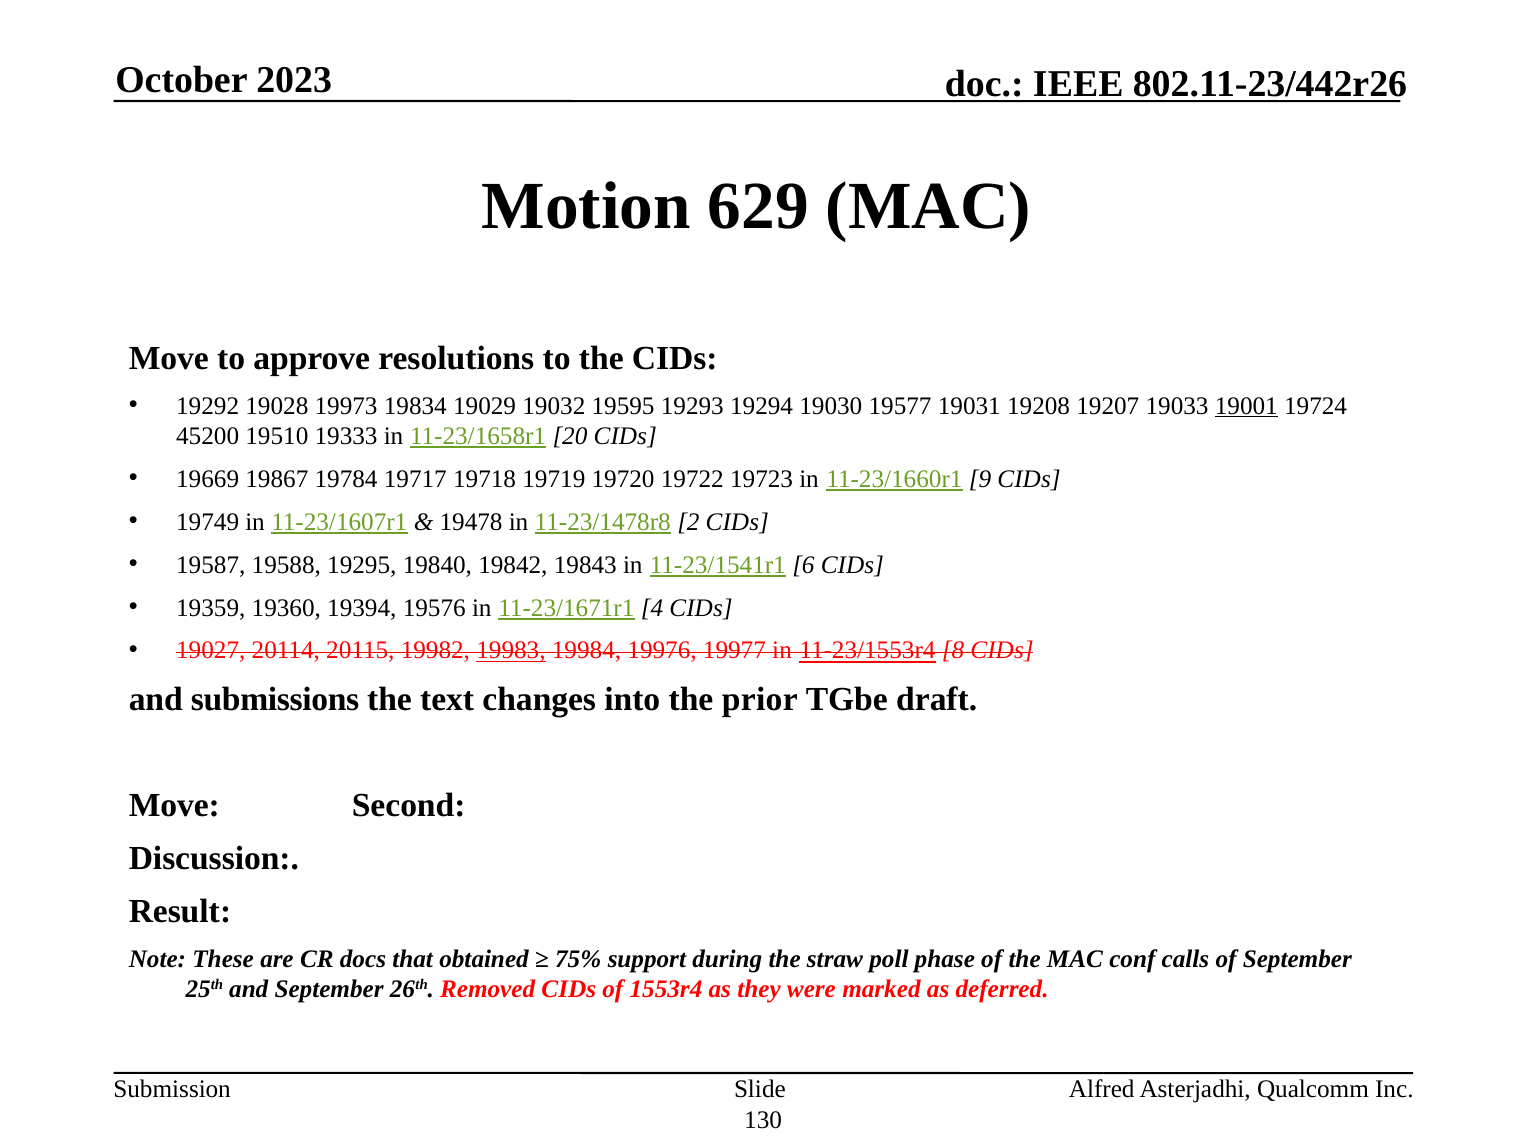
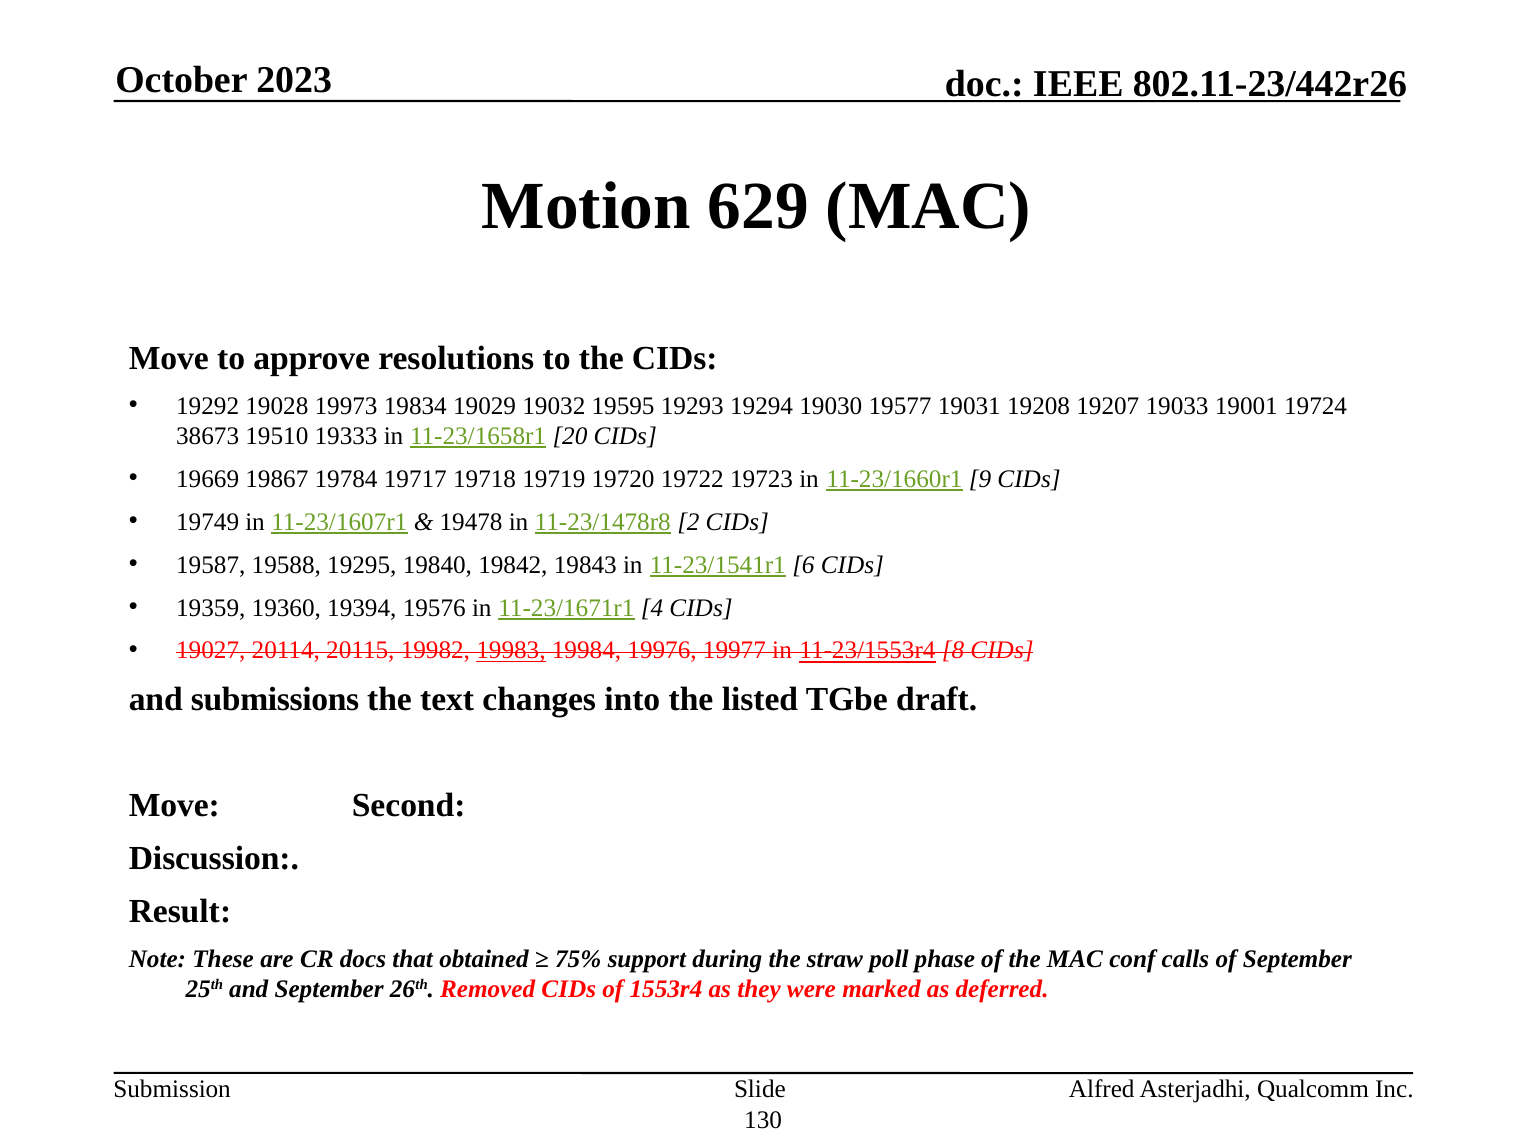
19001 underline: present -> none (1246, 406)
45200: 45200 -> 38673 (208, 436)
prior: prior -> listed (760, 699)
